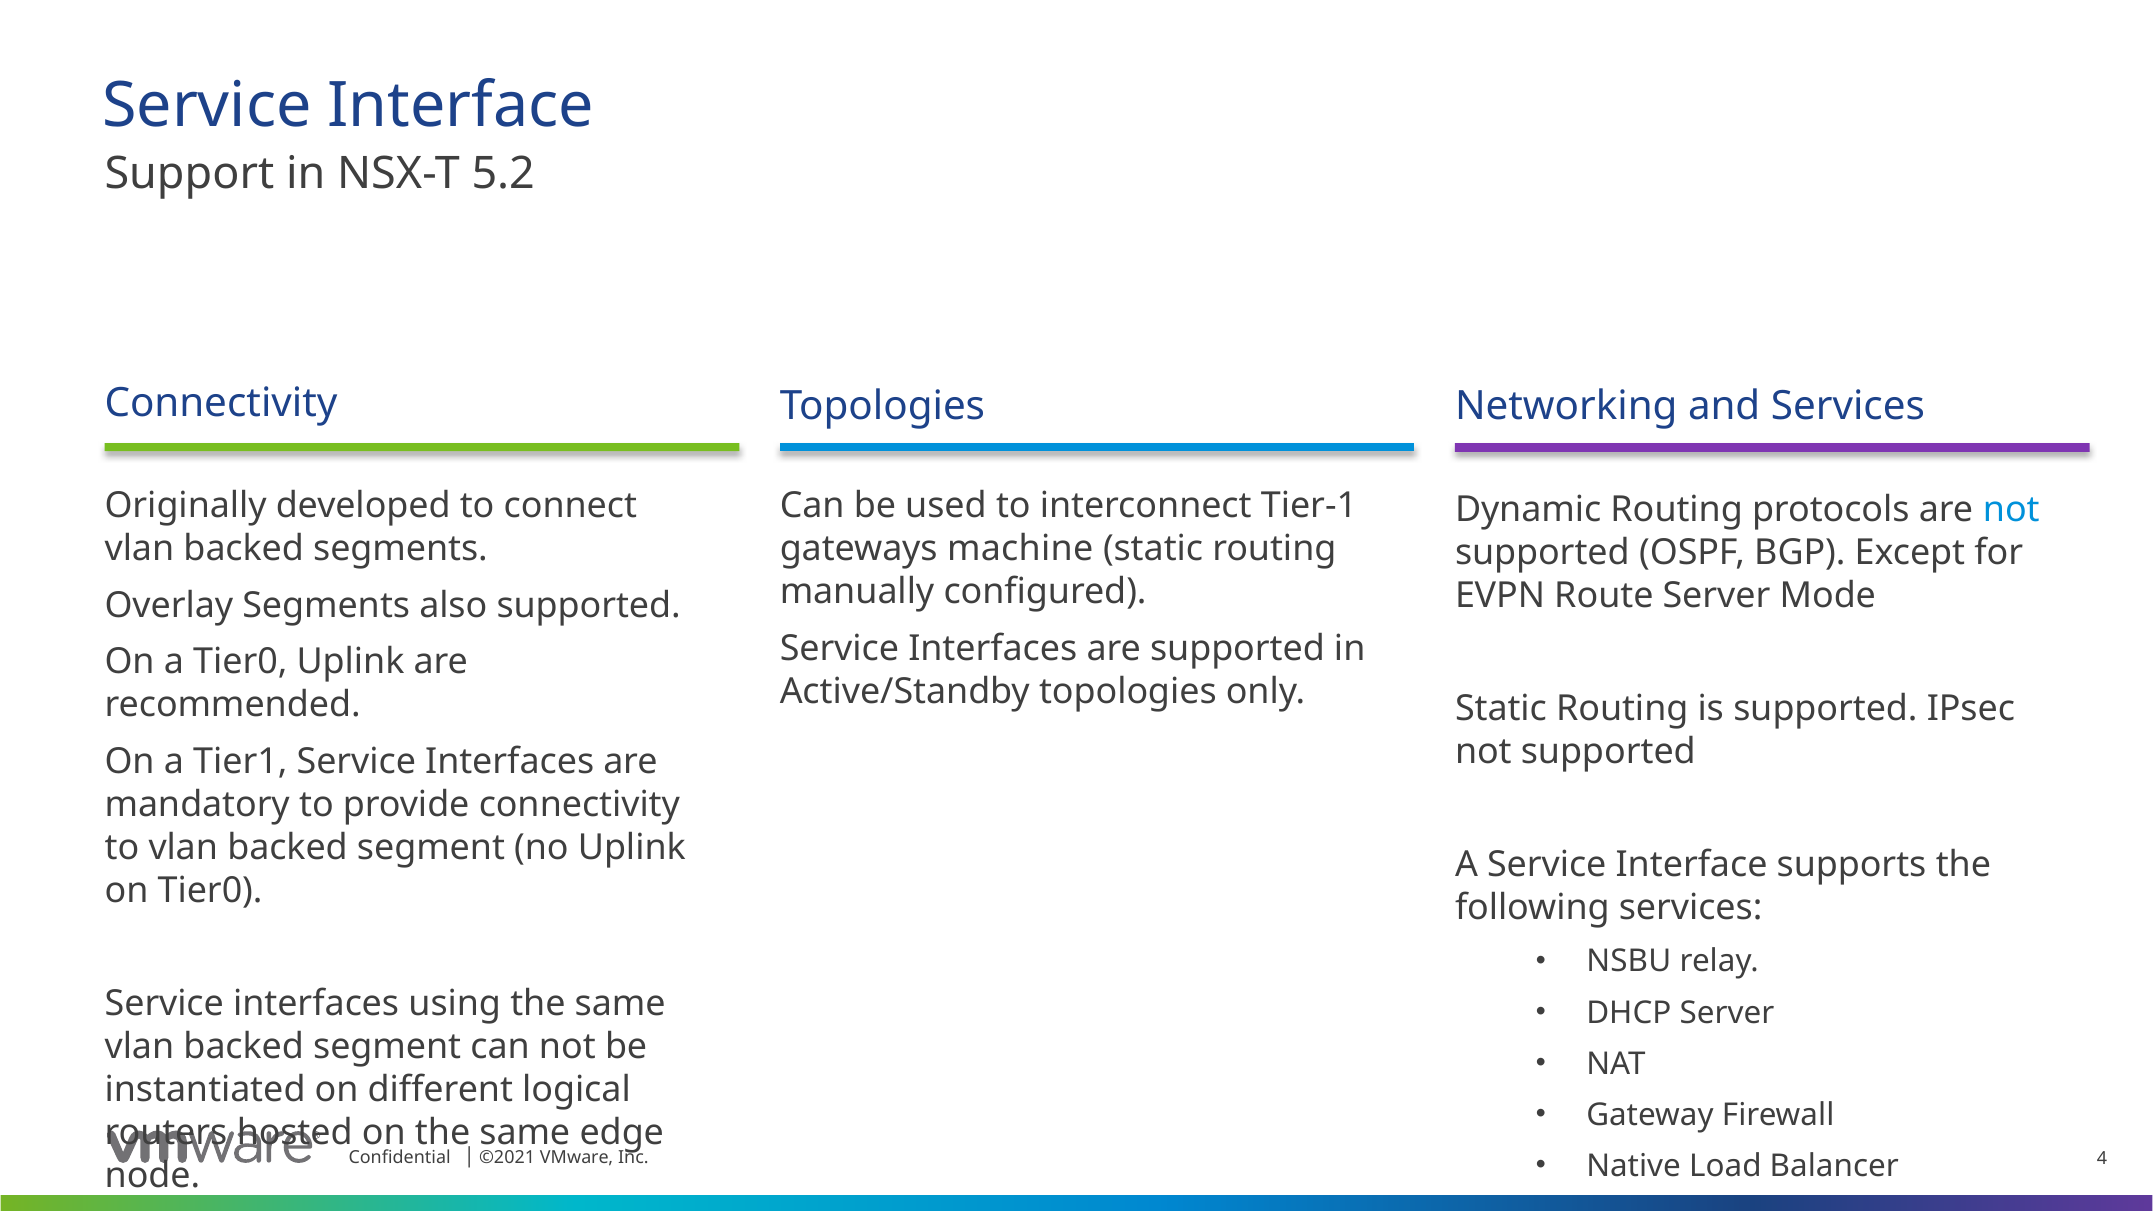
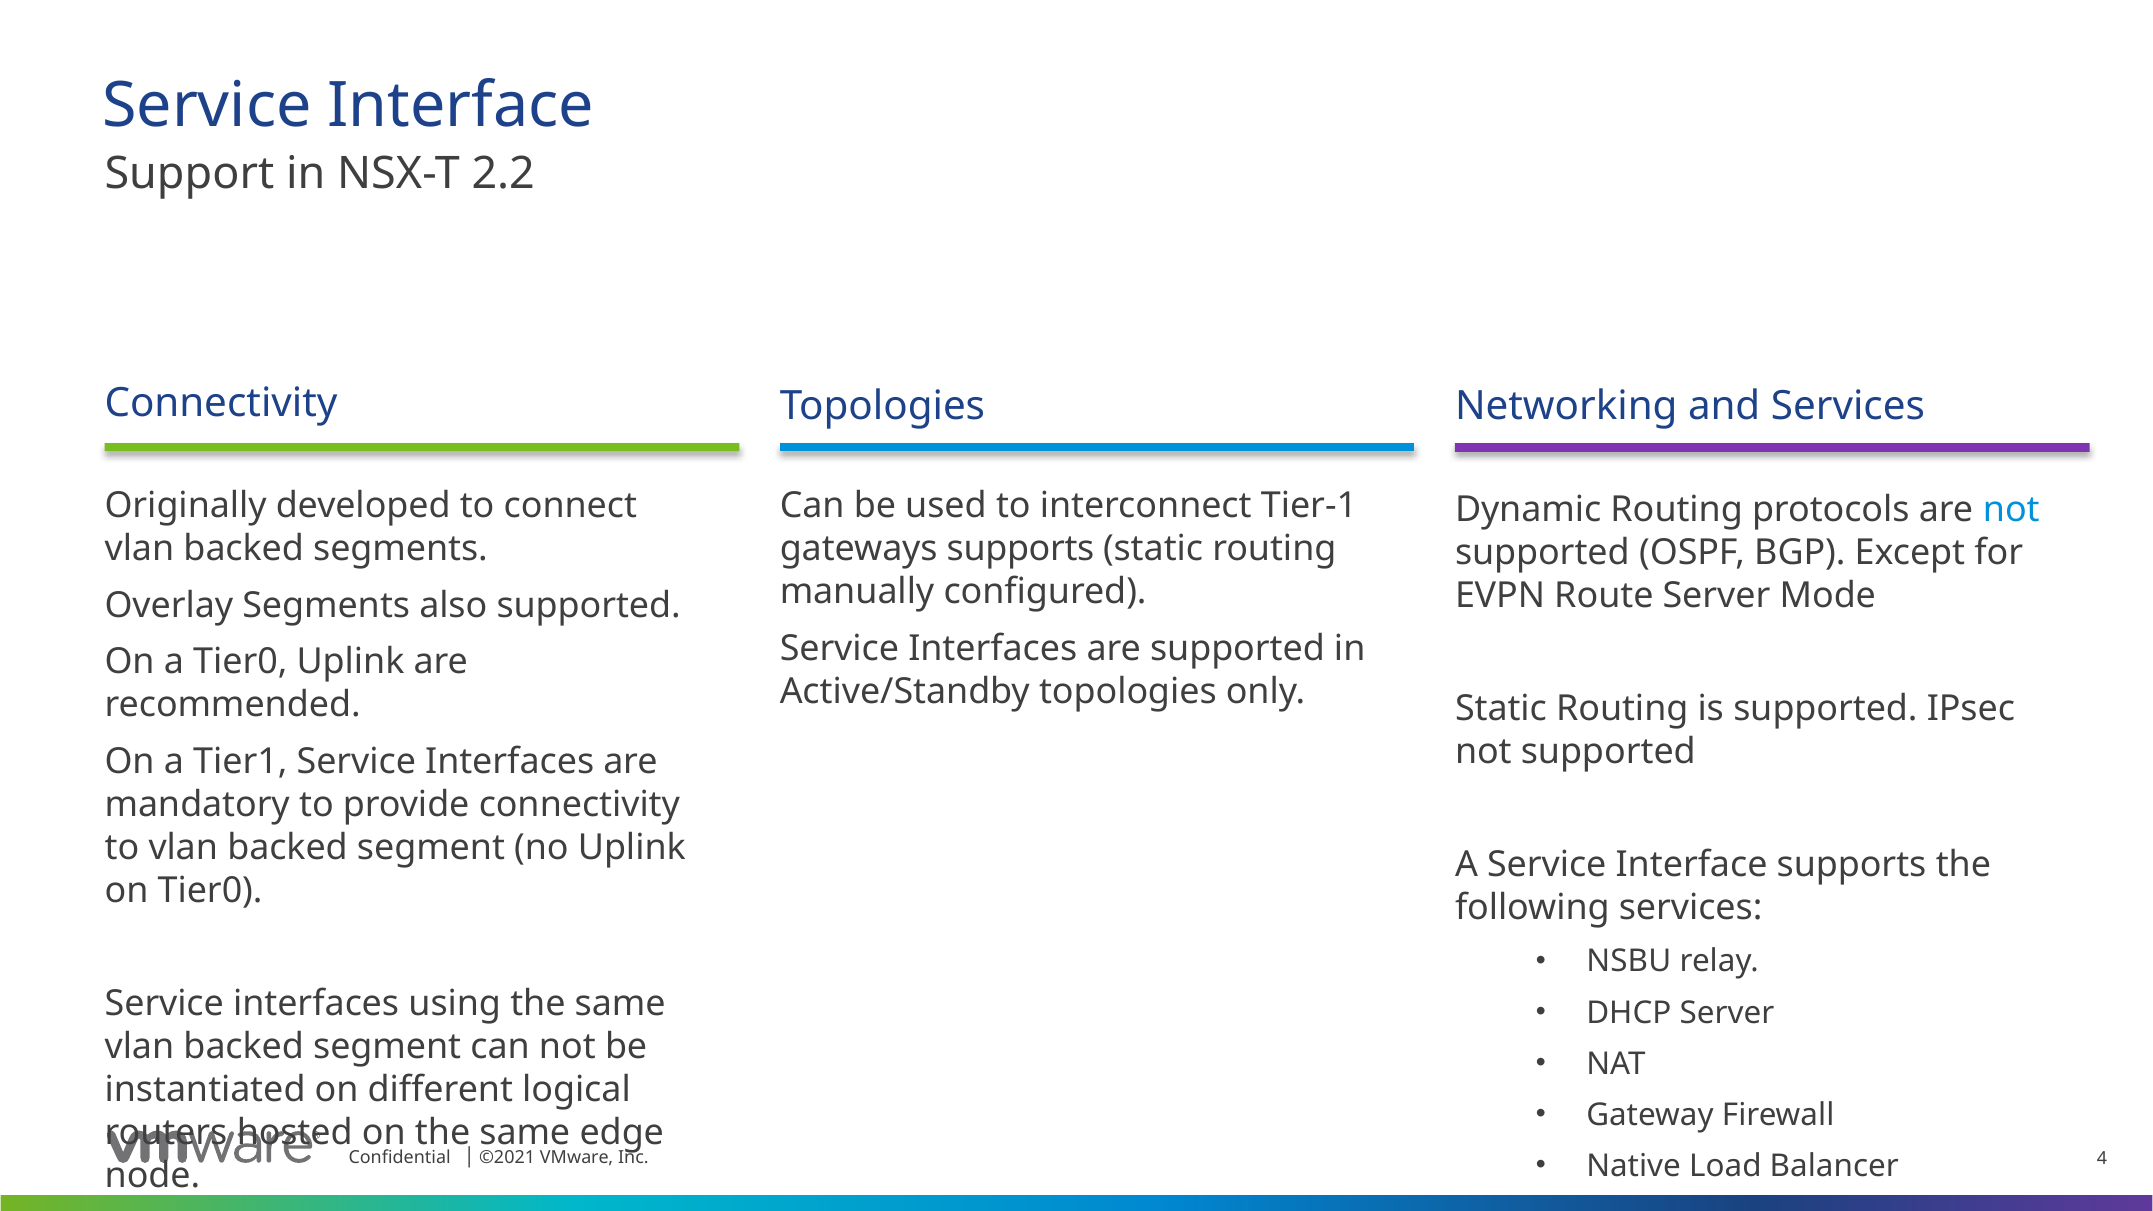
5.2: 5.2 -> 2.2 (503, 173)
gateways machine: machine -> supports (1021, 549)
